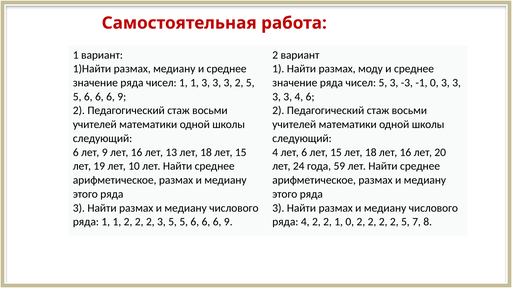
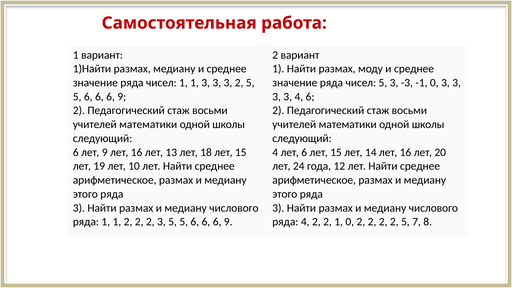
15 лет 18: 18 -> 14 (371, 152)
59: 59 -> 12 (339, 166)
